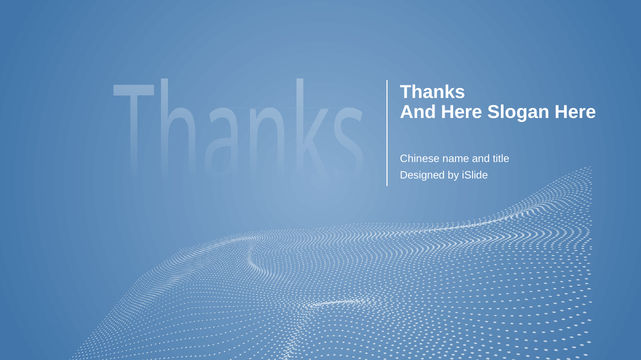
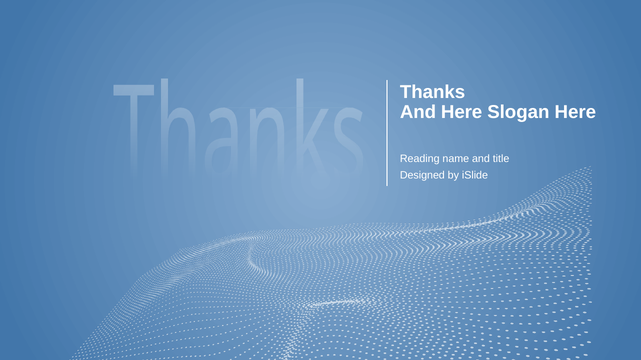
Chinese: Chinese -> Reading (420, 159)
